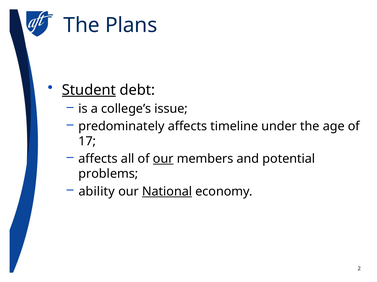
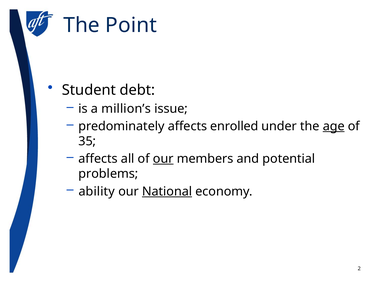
Plans: Plans -> Point (131, 25)
Student underline: present -> none (89, 90)
college’s: college’s -> million’s (126, 109)
timeline: timeline -> enrolled (234, 127)
age underline: none -> present (334, 127)
17: 17 -> 35 (87, 142)
